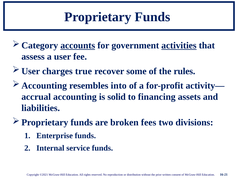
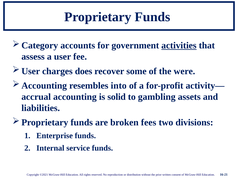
accounts underline: present -> none (78, 45)
true: true -> does (84, 71)
rules: rules -> were (184, 71)
financing: financing -> gambling (157, 97)
